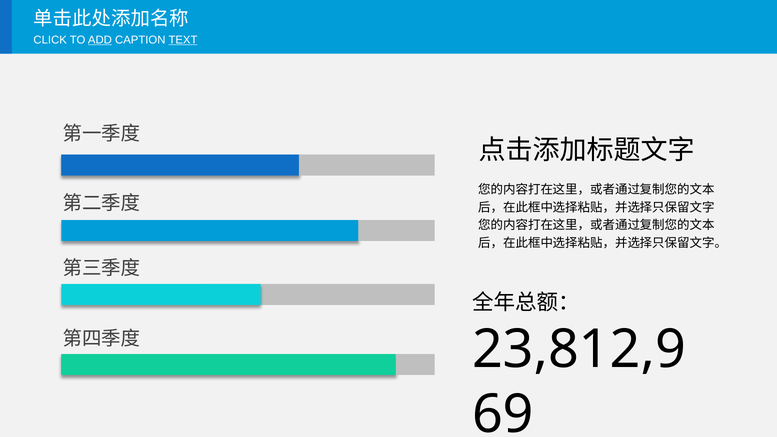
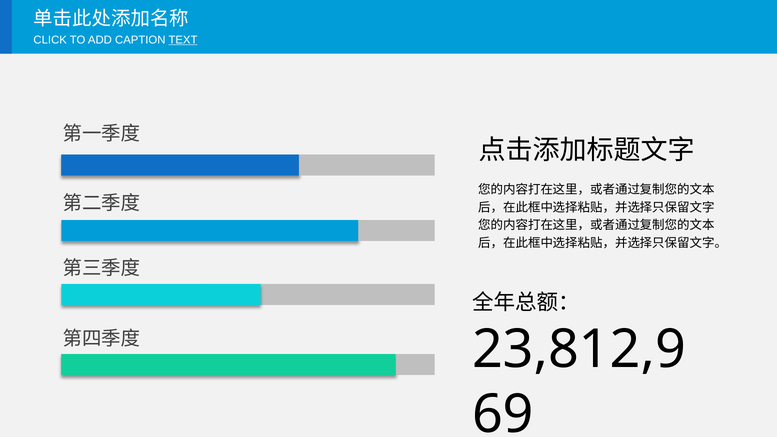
ADD underline: present -> none (100, 40)
